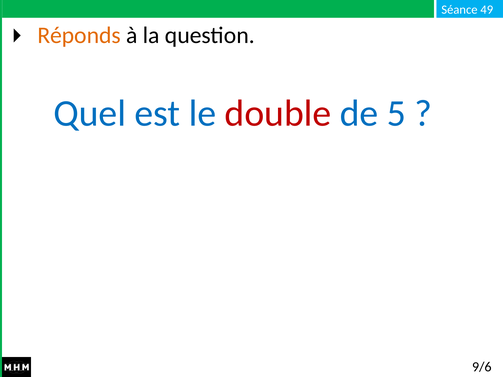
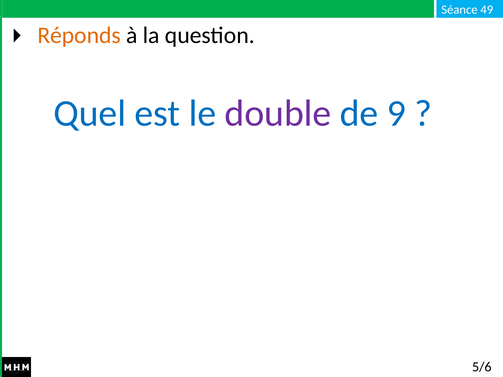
double colour: red -> purple (278, 113)
5: 5 -> 9 (396, 113)
9/6: 9/6 -> 5/6 (482, 367)
